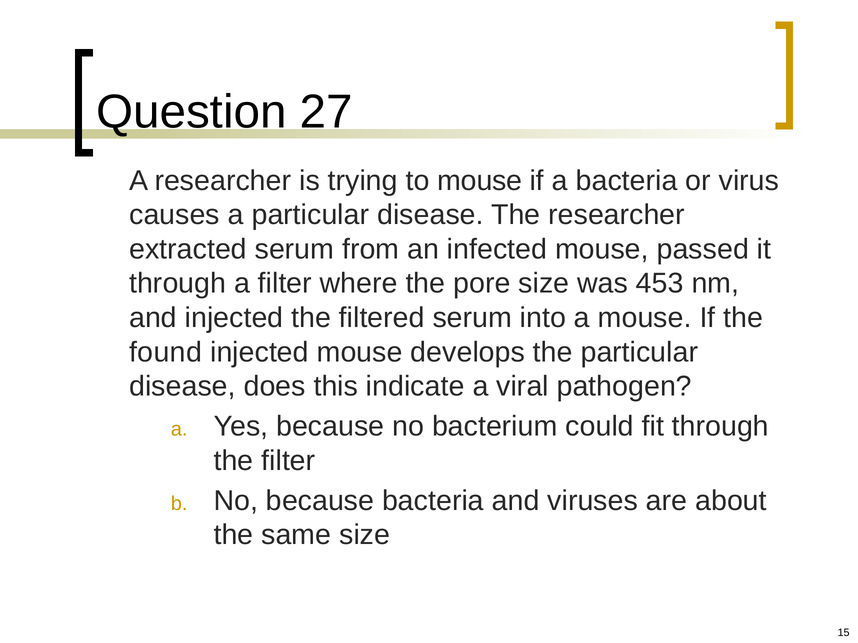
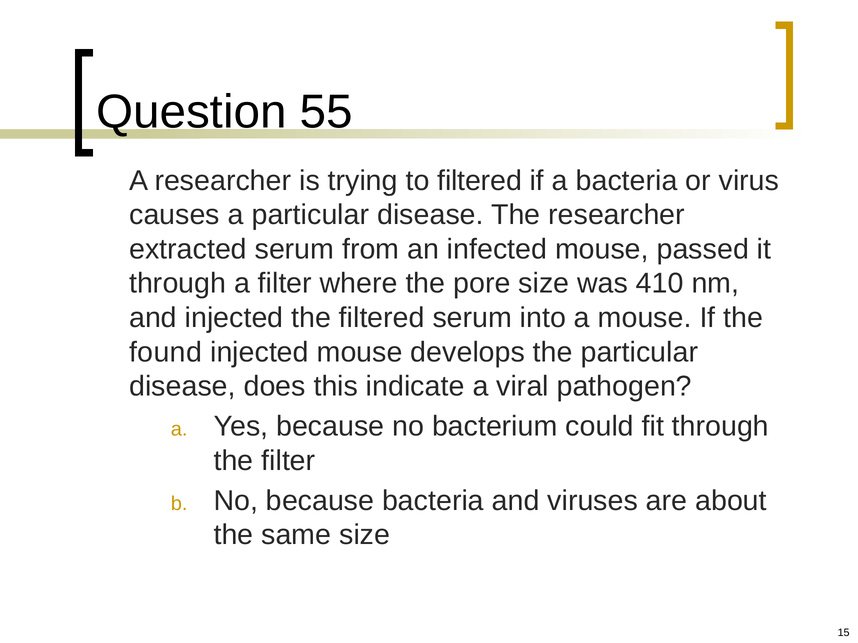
27: 27 -> 55 (326, 112)
to mouse: mouse -> filtered (480, 181)
453: 453 -> 410 (660, 284)
